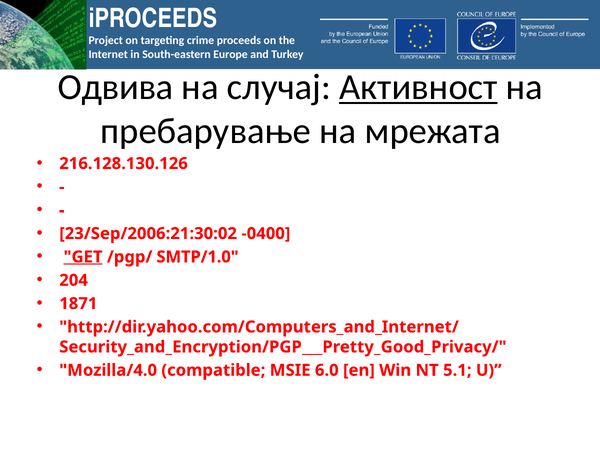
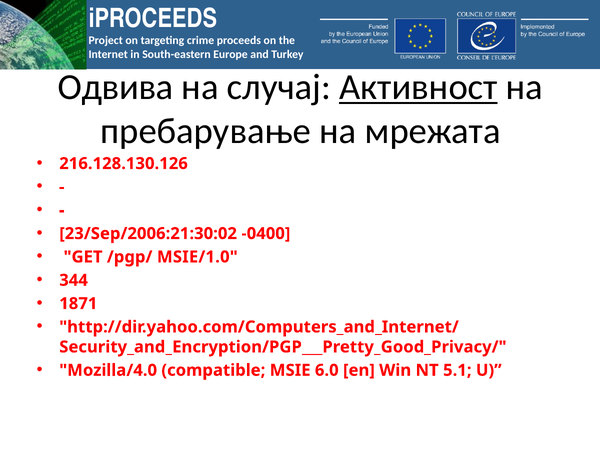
GET underline: present -> none (83, 257)
SMTP/1.0: SMTP/1.0 -> MSIE/1.0 (197, 257)
204: 204 -> 344 (74, 280)
